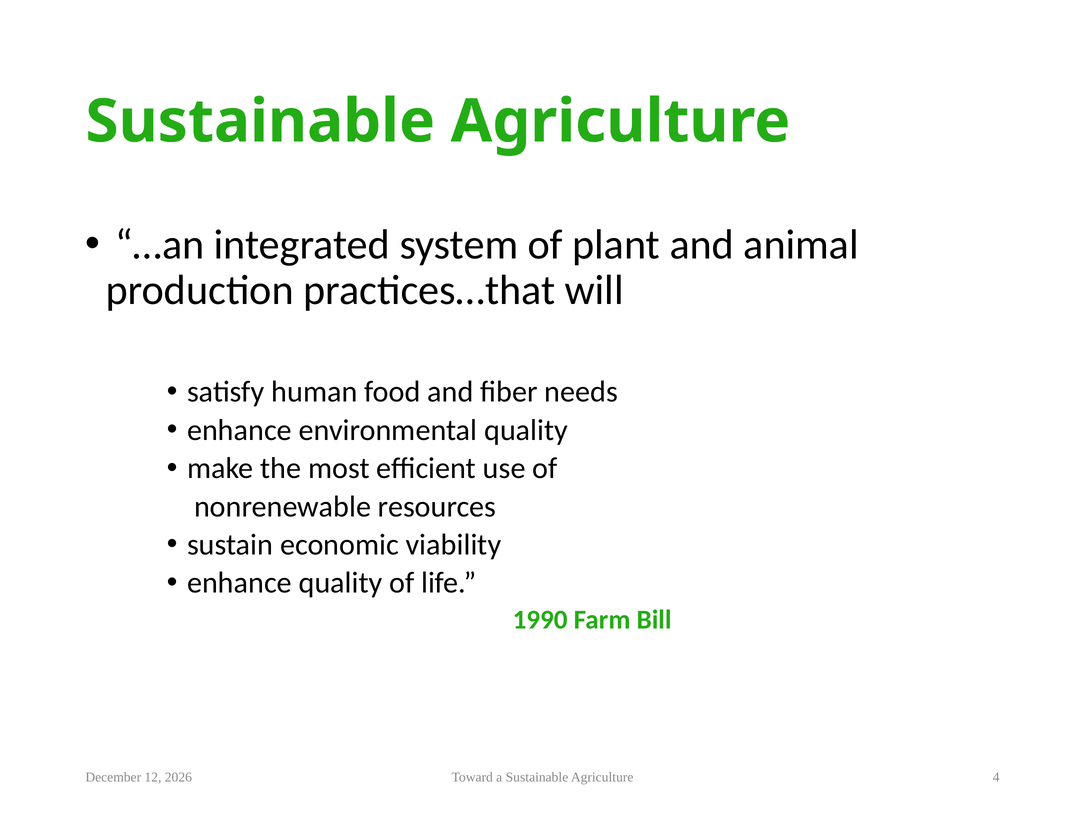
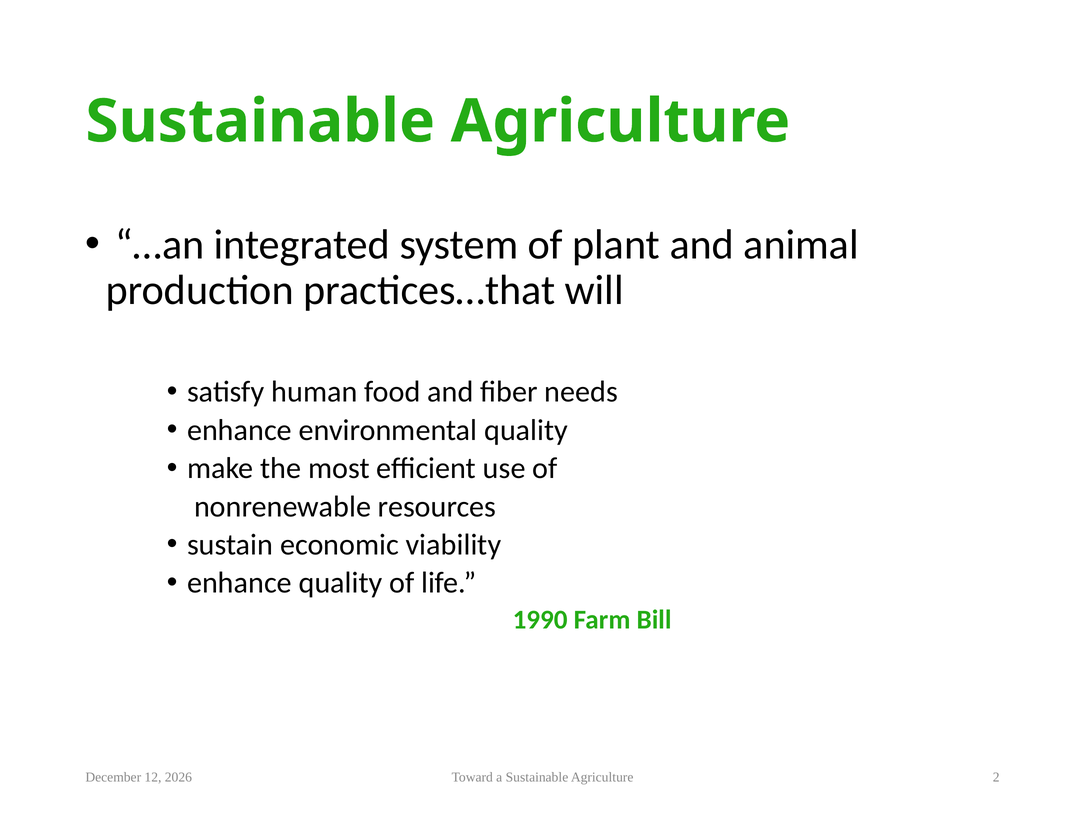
4: 4 -> 2 (996, 777)
